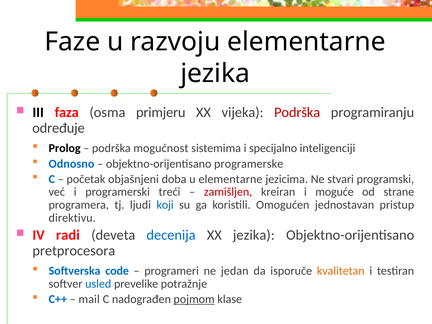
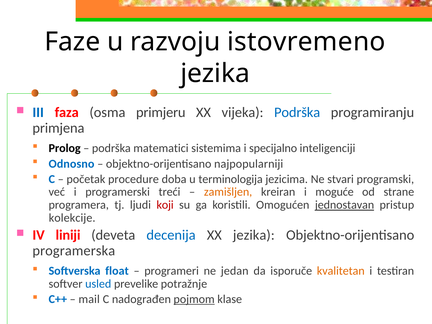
razvoju elementarne: elementarne -> istovremeno (306, 42)
III colour: black -> blue (38, 113)
Podrška colour: red -> blue (297, 113)
određuje: određuje -> primjena (58, 128)
mogućnost: mogućnost -> matematici (161, 148)
programerske: programerske -> najpopularniji (249, 164)
objašnjeni: objašnjeni -> procedure (133, 179)
u elementarne: elementarne -> terminologija (231, 179)
zamišljen colour: red -> orange (228, 192)
koji colour: blue -> red (165, 205)
jednostavan underline: none -> present (345, 205)
direktivu: direktivu -> kolekcije (72, 218)
radi: radi -> liniji (68, 235)
pretprocesora: pretprocesora -> programerska (74, 251)
code: code -> float (117, 271)
